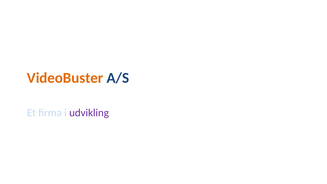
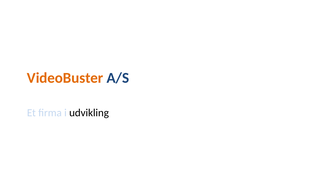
udvikling colour: purple -> black (89, 113)
